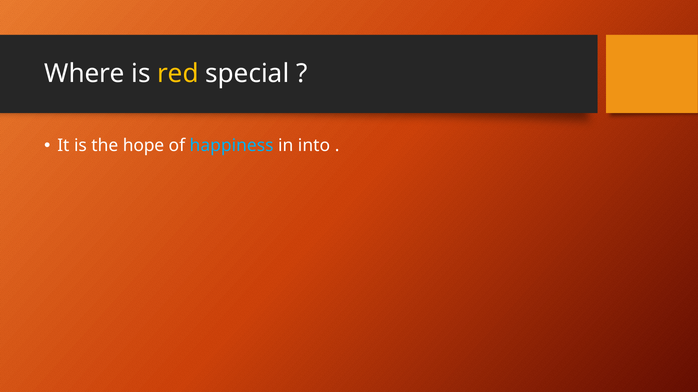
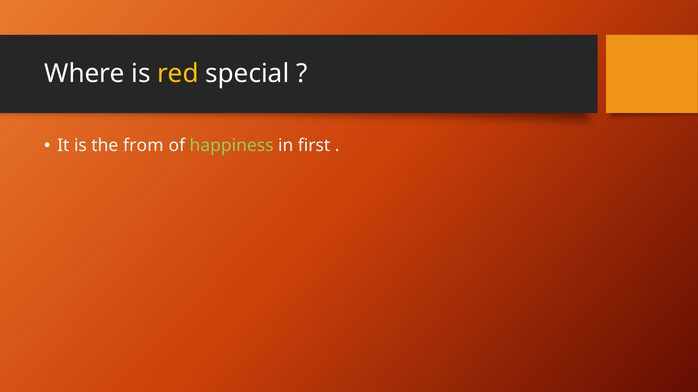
hope: hope -> from (143, 146)
happiness colour: light blue -> light green (232, 146)
into: into -> first (314, 146)
